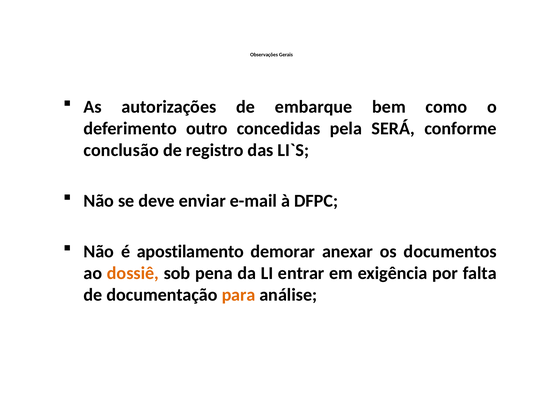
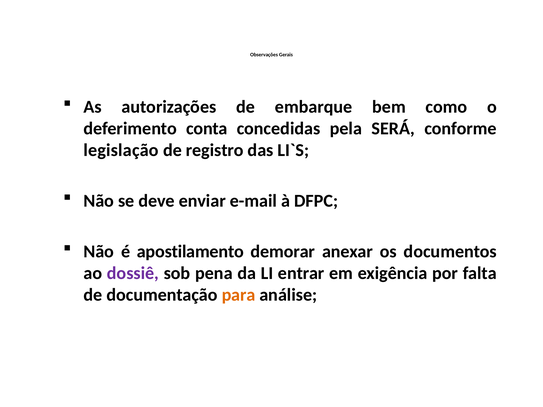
outro: outro -> conta (207, 129)
conclusão: conclusão -> legislação (121, 150)
dossiê colour: orange -> purple (133, 273)
